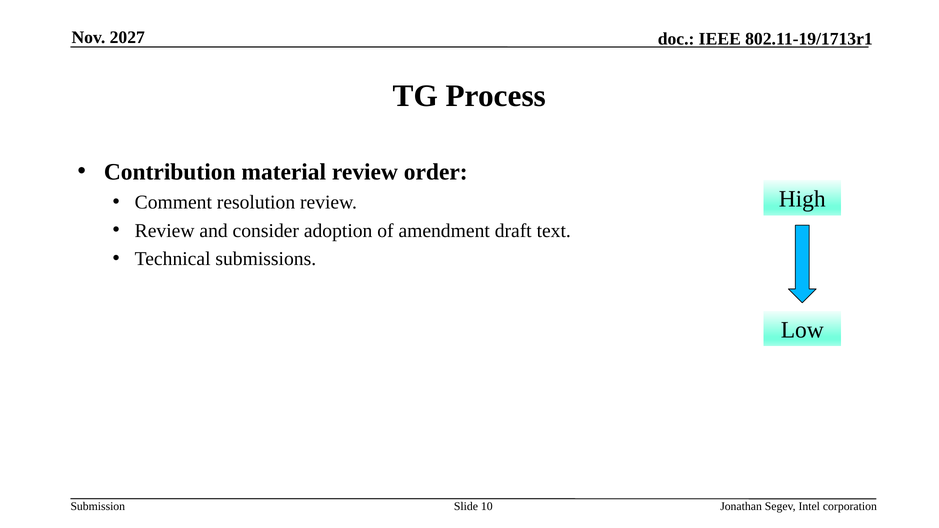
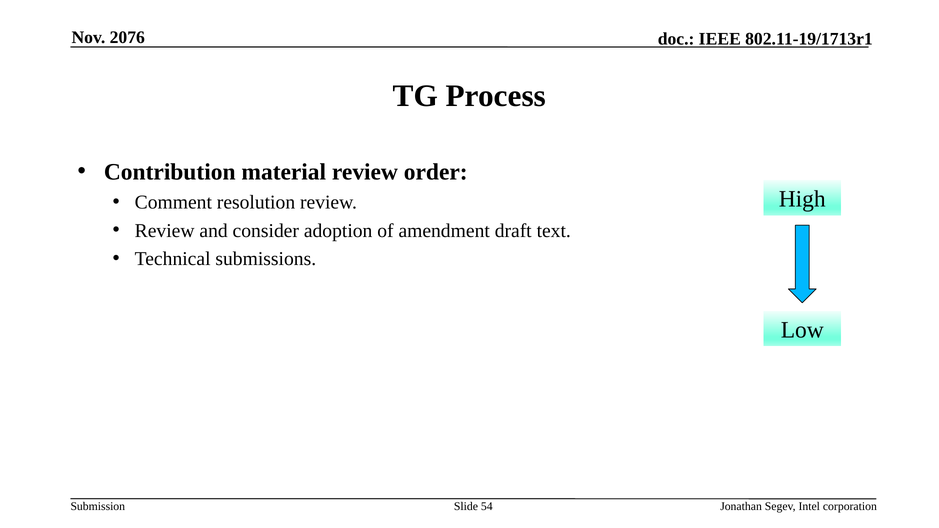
2027: 2027 -> 2076 (127, 37)
10: 10 -> 54 (487, 507)
